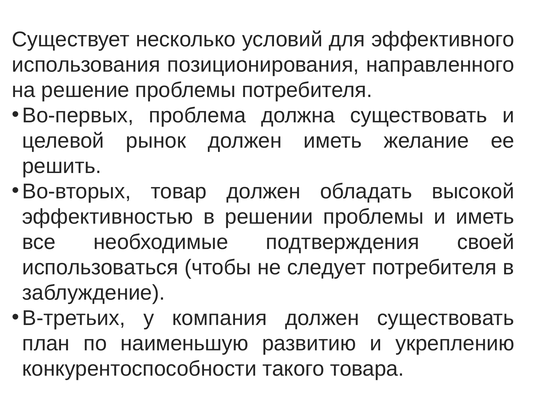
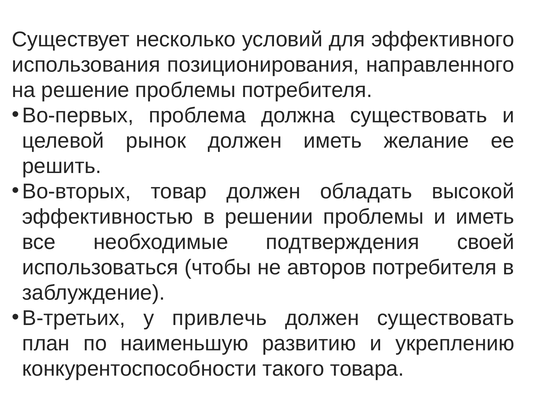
следует: следует -> авторов (327, 267)
компания: компания -> привлечь (220, 318)
